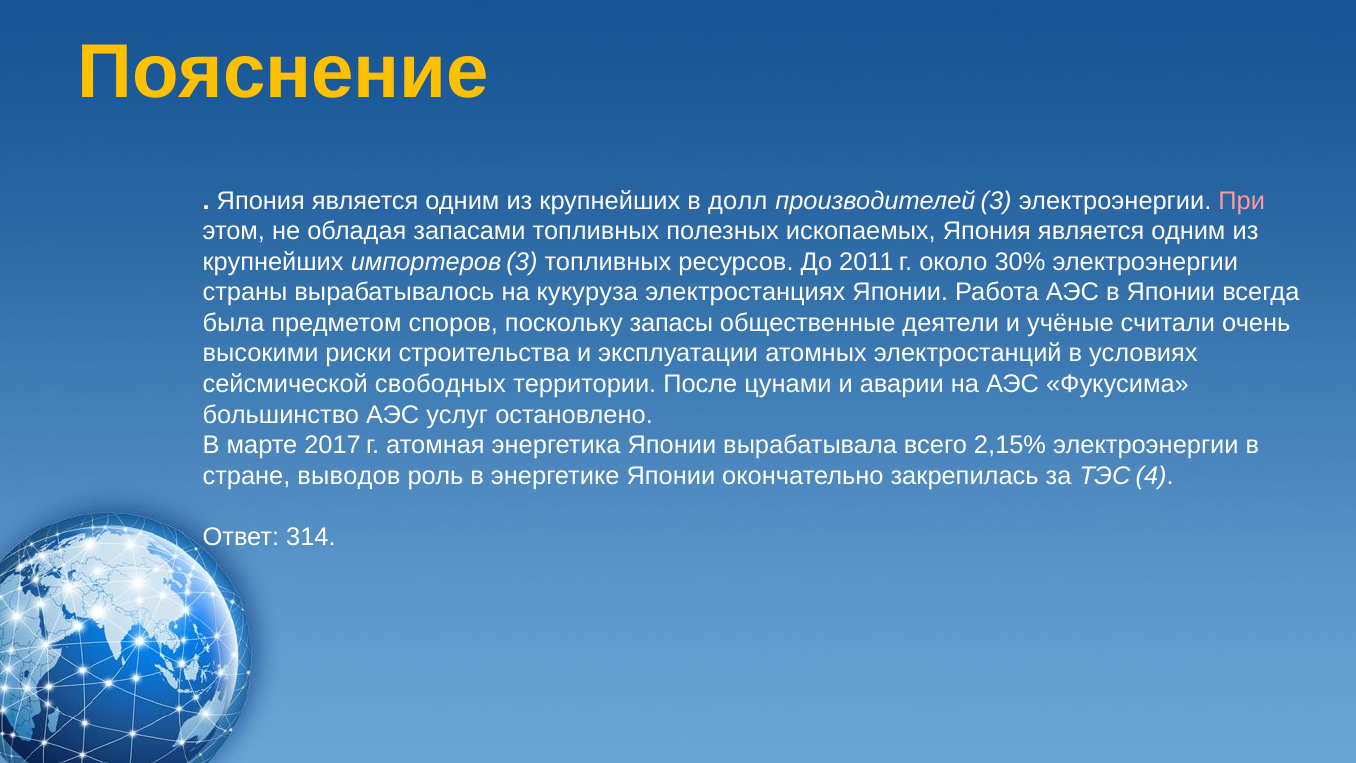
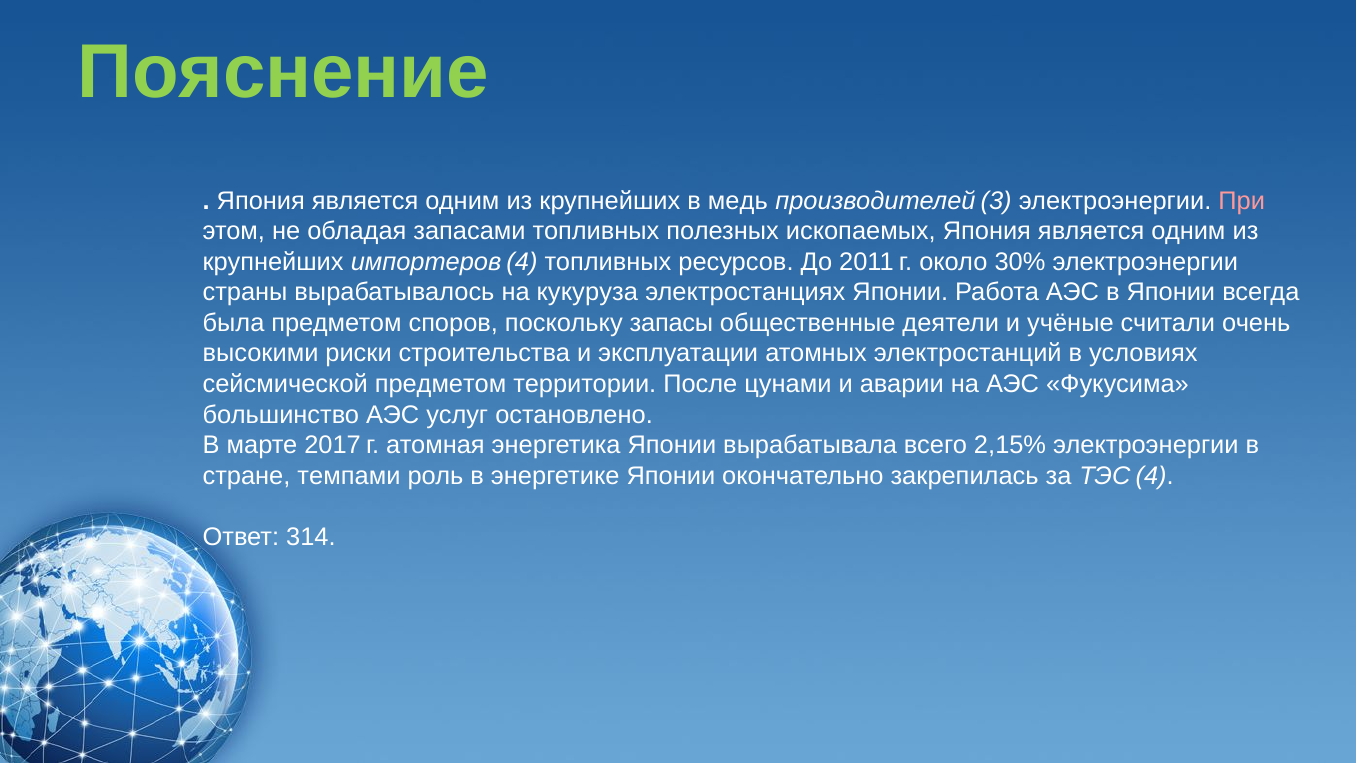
Пояснение colour: yellow -> light green (283, 72)
долл: долл -> медь (738, 201)
импортеров 3: 3 -> 4 (522, 262)
сейсмической свободных: свободных -> предметом (441, 384)
выводов: выводов -> темпами (349, 476)
